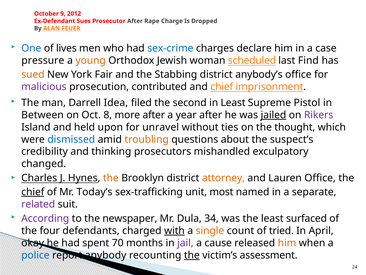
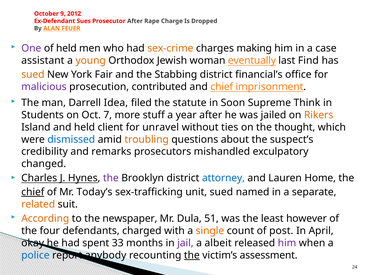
One colour: blue -> purple (31, 48)
of lives: lives -> held (66, 48)
sex-crime colour: blue -> orange (170, 48)
declare: declare -> making (254, 48)
pressure: pressure -> assistant (43, 60)
scheduled: scheduled -> eventually (252, 60)
anybody’s: anybody’s -> financial’s (259, 74)
second: second -> statute (190, 103)
in Least: Least -> Soon (233, 103)
Pistol: Pistol -> Think (307, 103)
Between: Between -> Students (43, 115)
8: 8 -> 7 (108, 115)
more after: after -> stuff (154, 115)
jailed underline: present -> none (273, 115)
Rikers colour: purple -> orange (319, 115)
upon: upon -> client (110, 127)
thinking: thinking -> remarks (111, 151)
the colour: orange -> purple (111, 178)
attorney colour: orange -> blue (223, 178)
Lauren Office: Office -> Home (320, 178)
unit most: most -> sued (221, 192)
related colour: purple -> orange (38, 204)
According colour: purple -> orange (45, 218)
34: 34 -> 51 (212, 218)
surfaced: surfaced -> however (307, 218)
with underline: present -> none (174, 230)
tried: tried -> post (281, 230)
70: 70 -> 33 (118, 243)
cause: cause -> albeit (218, 243)
him colour: orange -> purple (287, 243)
